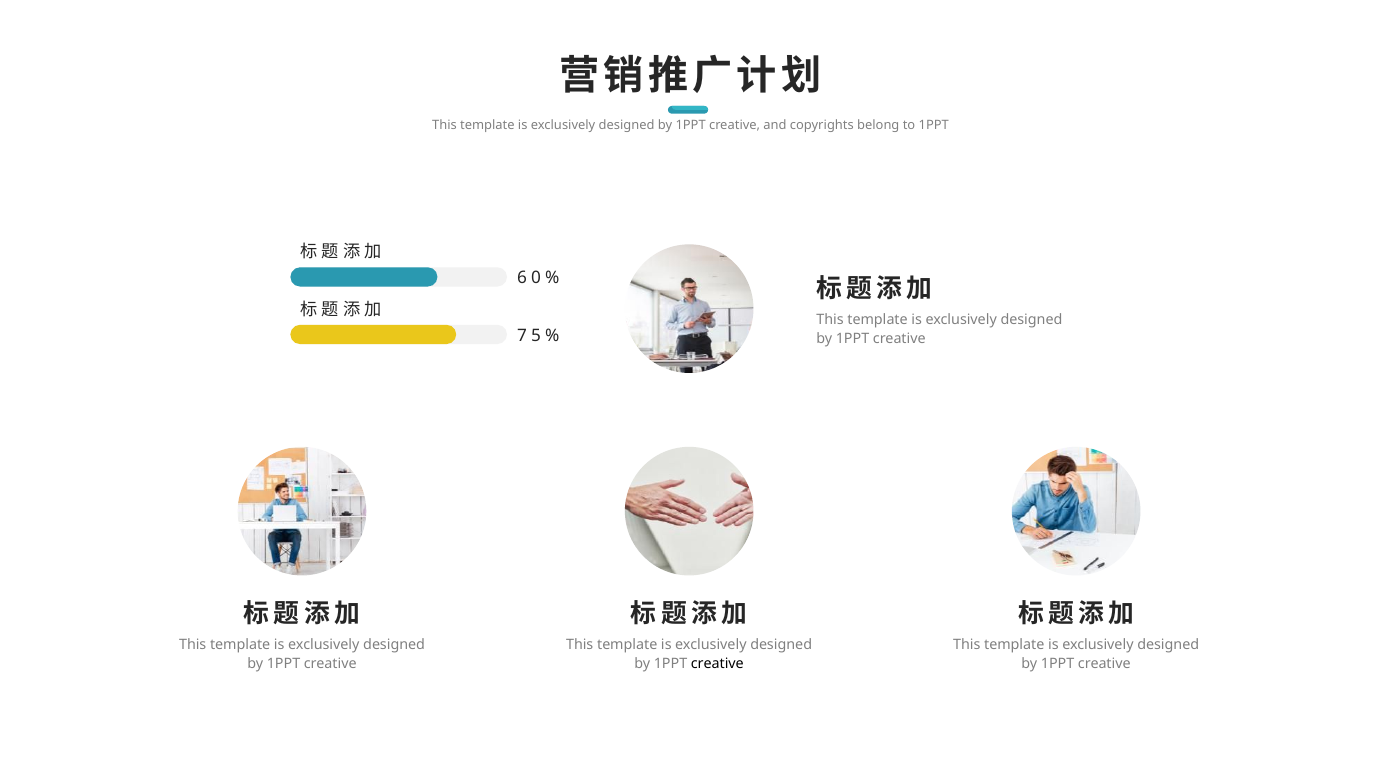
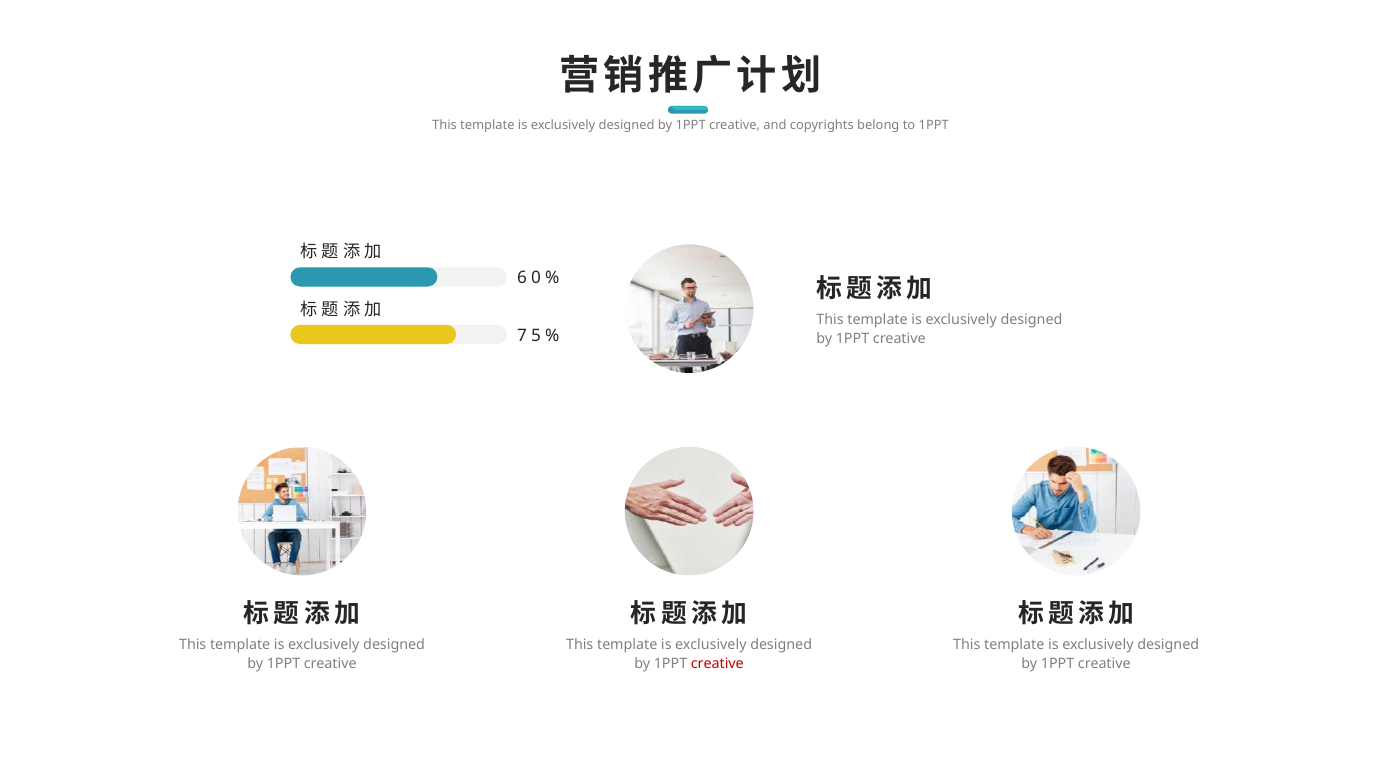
creative colour: black -> red (717, 664)
